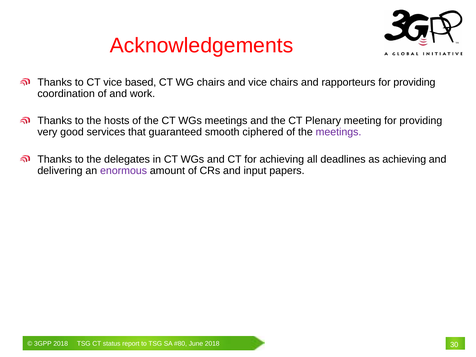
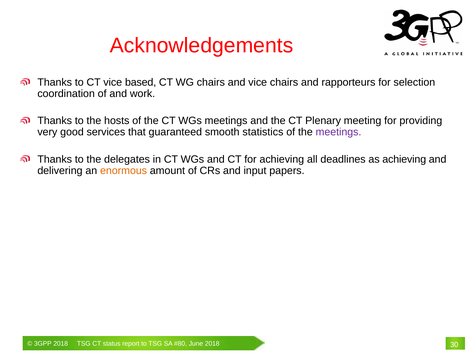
rapporteurs for providing: providing -> selection (414, 82)
ciphered: ciphered -> statistics (263, 132)
enormous colour: purple -> orange (124, 171)
